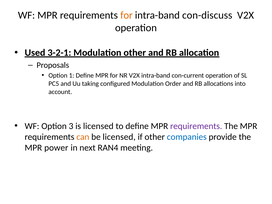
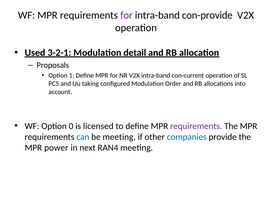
for colour: orange -> purple (126, 15)
con-discuss: con-discuss -> con-provide (207, 15)
Modulation other: other -> detail (135, 53)
3: 3 -> 0 (71, 126)
can colour: orange -> blue (83, 137)
be licensed: licensed -> meeting (119, 137)
